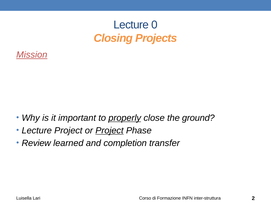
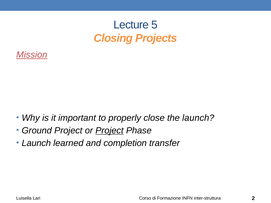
0: 0 -> 5 (154, 25)
properly underline: present -> none (125, 118)
the ground: ground -> launch (198, 118)
Lecture: Lecture -> Ground (37, 131)
Review: Review -> Launch (36, 143)
